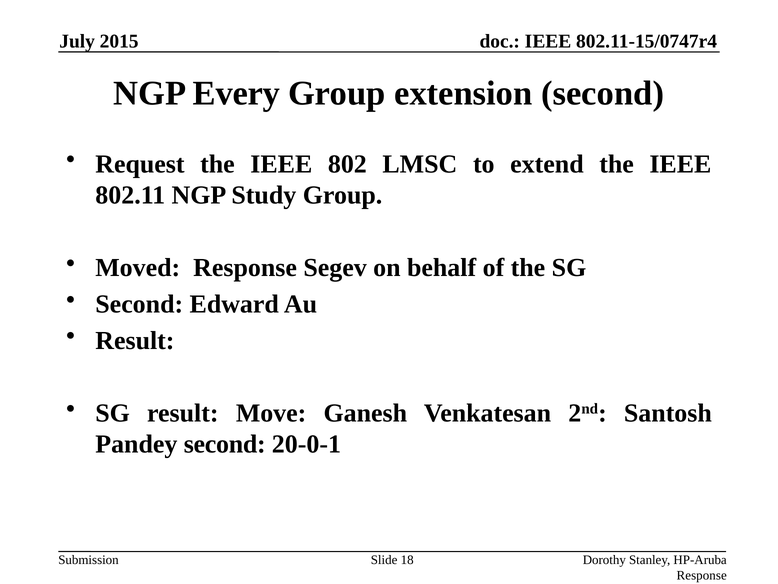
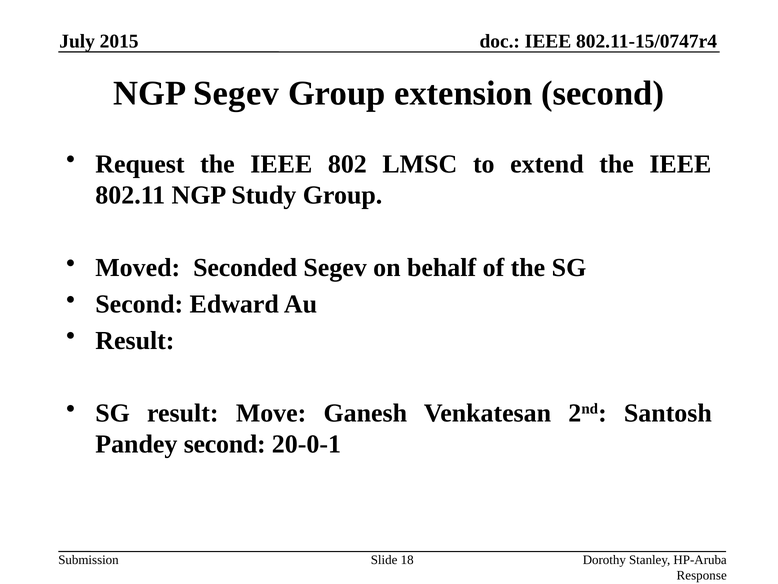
NGP Every: Every -> Segev (236, 93)
Moved Response: Response -> Seconded (245, 268)
